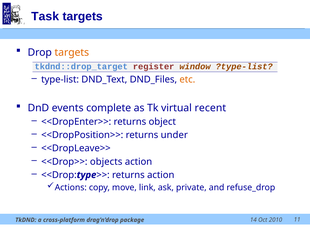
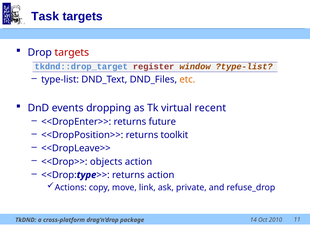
targets colour: orange -> red (72, 52)
complete: complete -> dropping (109, 108)
object: object -> future (162, 122)
under: under -> toolkit (174, 135)
